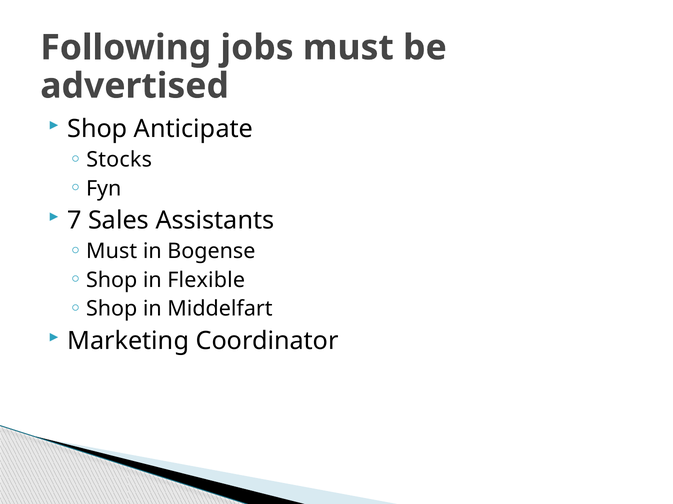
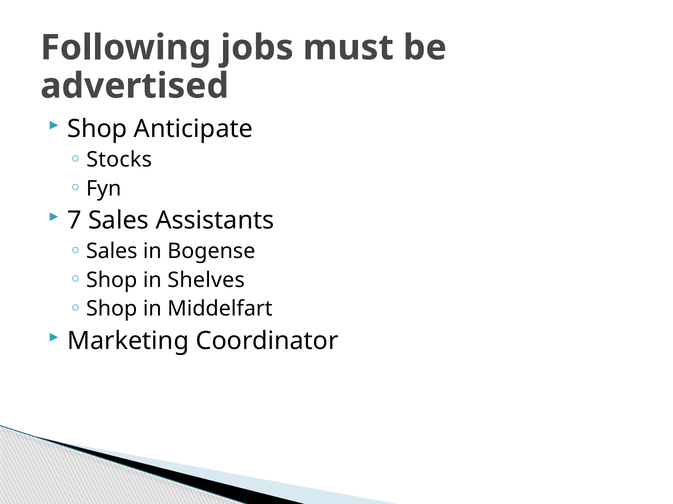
Must: Must -> Sales (112, 252)
Flexible: Flexible -> Shelves (206, 281)
